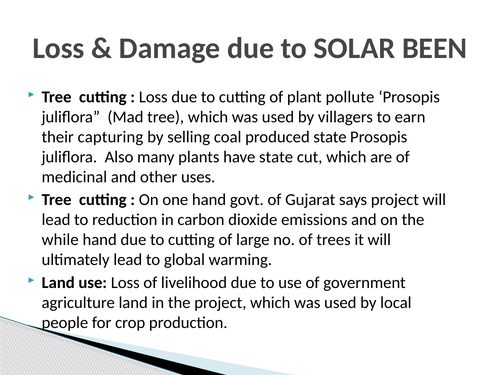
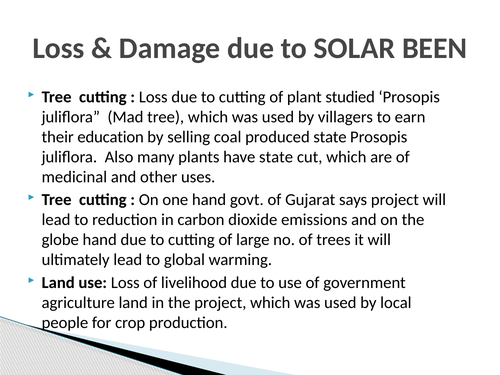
pollute: pollute -> studied (350, 97)
capturing: capturing -> education (111, 137)
while: while -> globe (60, 240)
